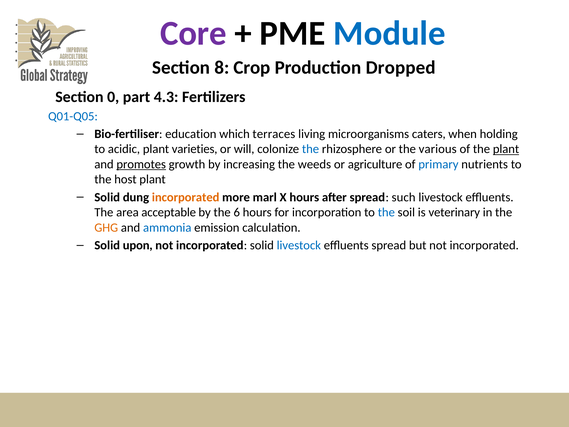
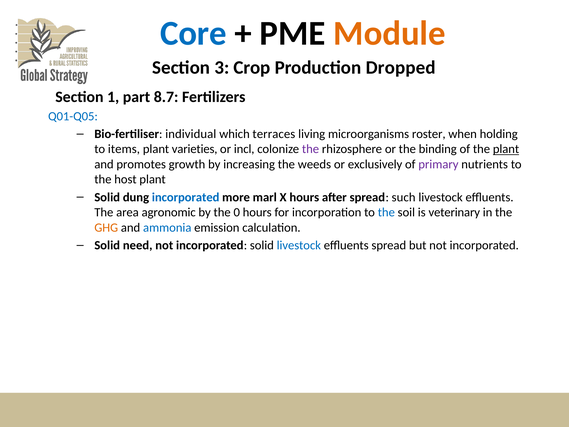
Core colour: purple -> blue (193, 33)
Module colour: blue -> orange (389, 33)
8: 8 -> 3 (222, 68)
0: 0 -> 1 (113, 97)
4.3: 4.3 -> 8.7 (166, 97)
education: education -> individual (191, 134)
caters: caters -> roster (429, 134)
acidic: acidic -> items (124, 149)
will: will -> incl (244, 149)
the colour: blue -> purple (311, 149)
various: various -> binding (438, 149)
promotes underline: present -> none (141, 164)
agriculture: agriculture -> exclusively (375, 164)
primary colour: blue -> purple (438, 164)
incorporated colour: orange -> blue (186, 197)
acceptable: acceptable -> agronomic (169, 212)
6: 6 -> 0 (237, 212)
upon: upon -> need (138, 245)
